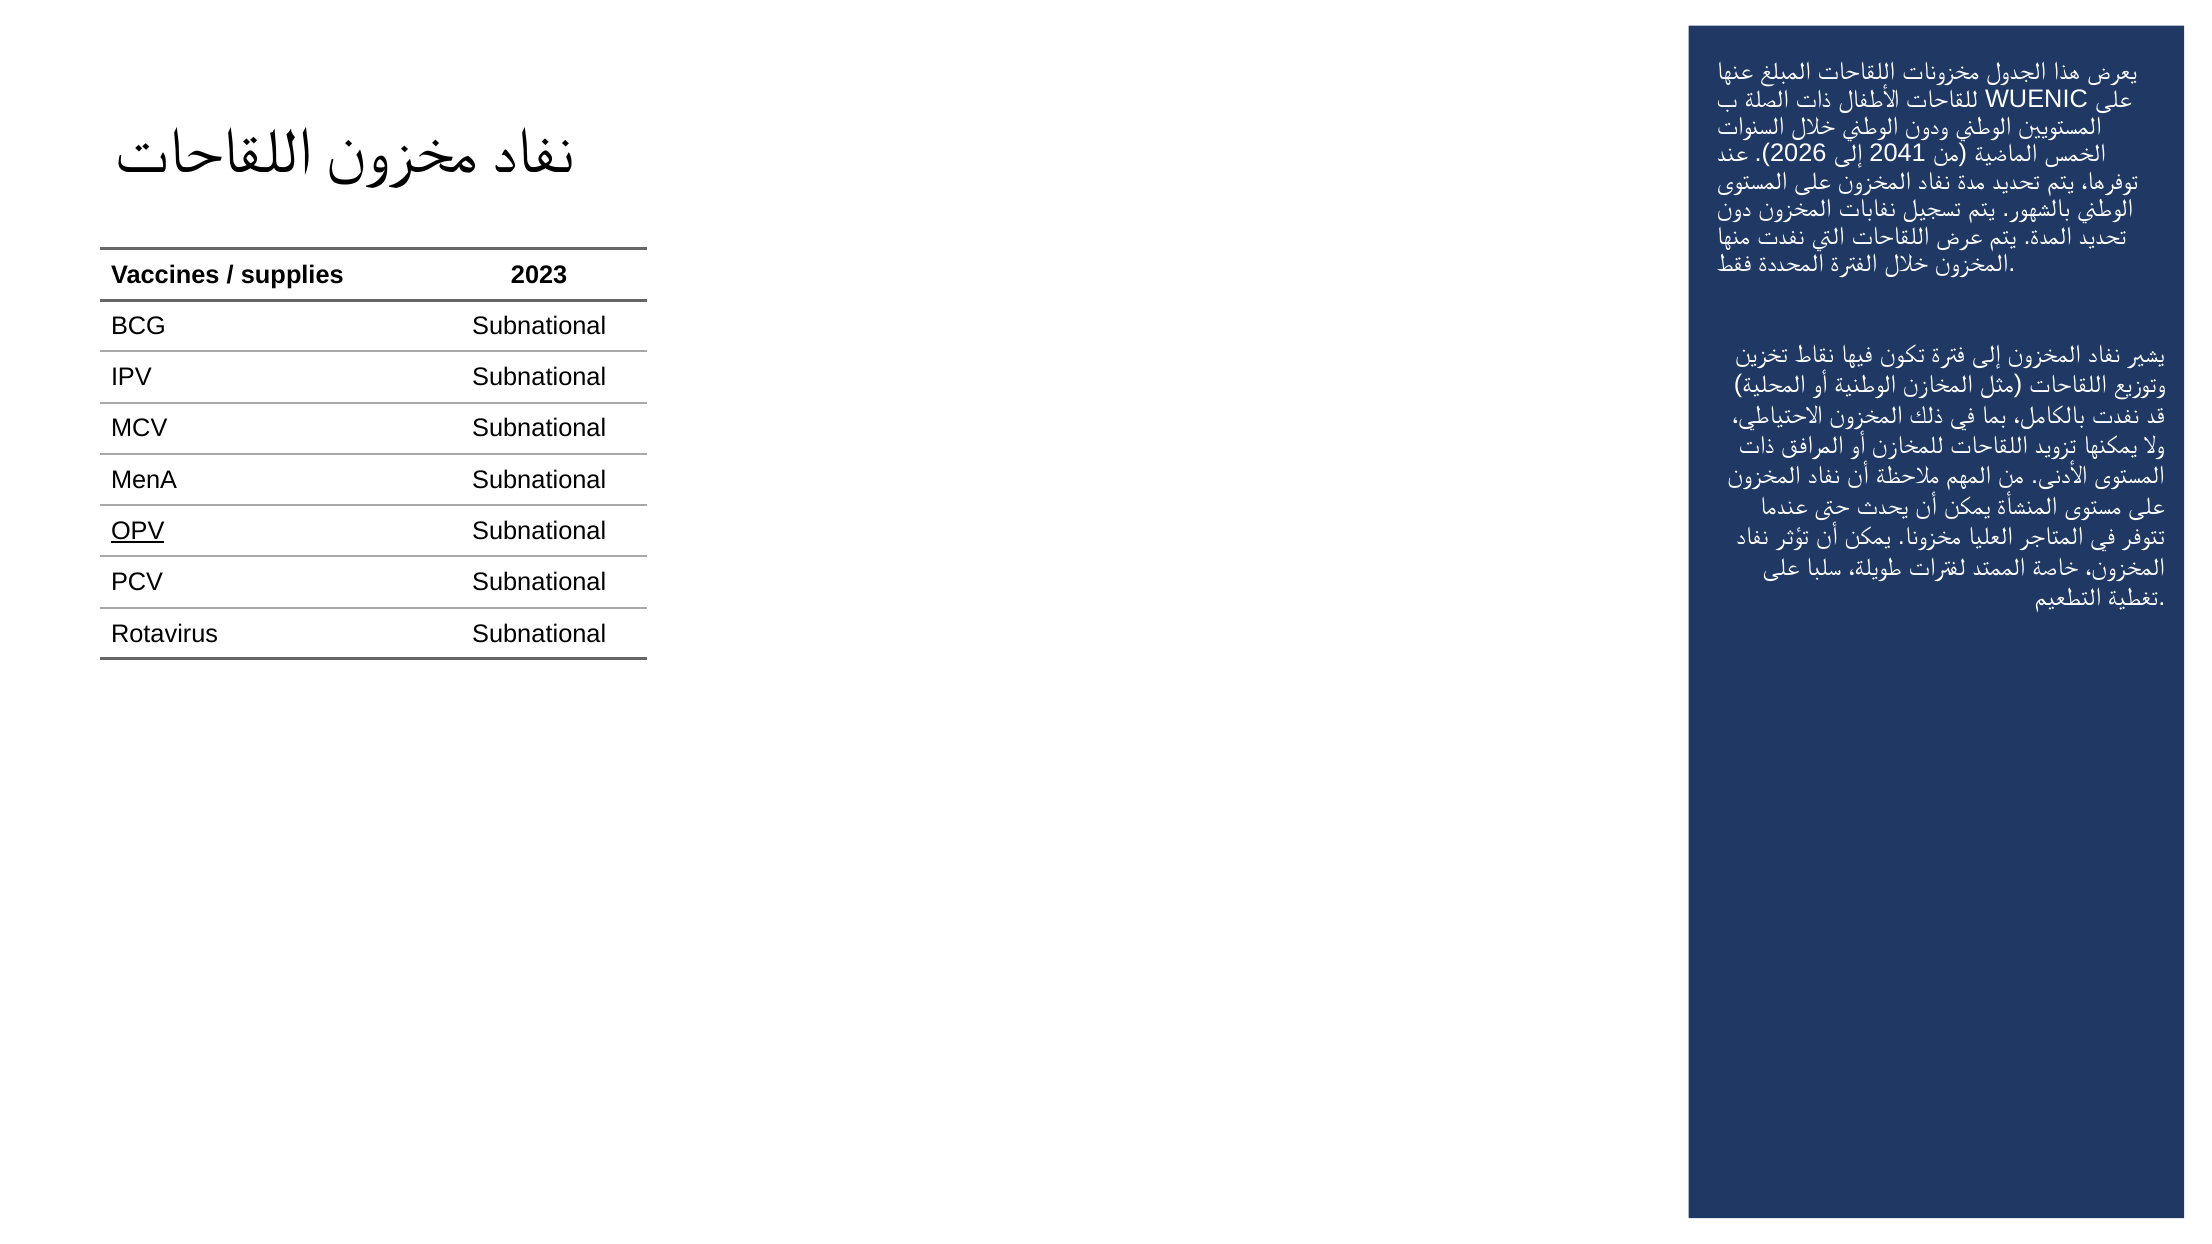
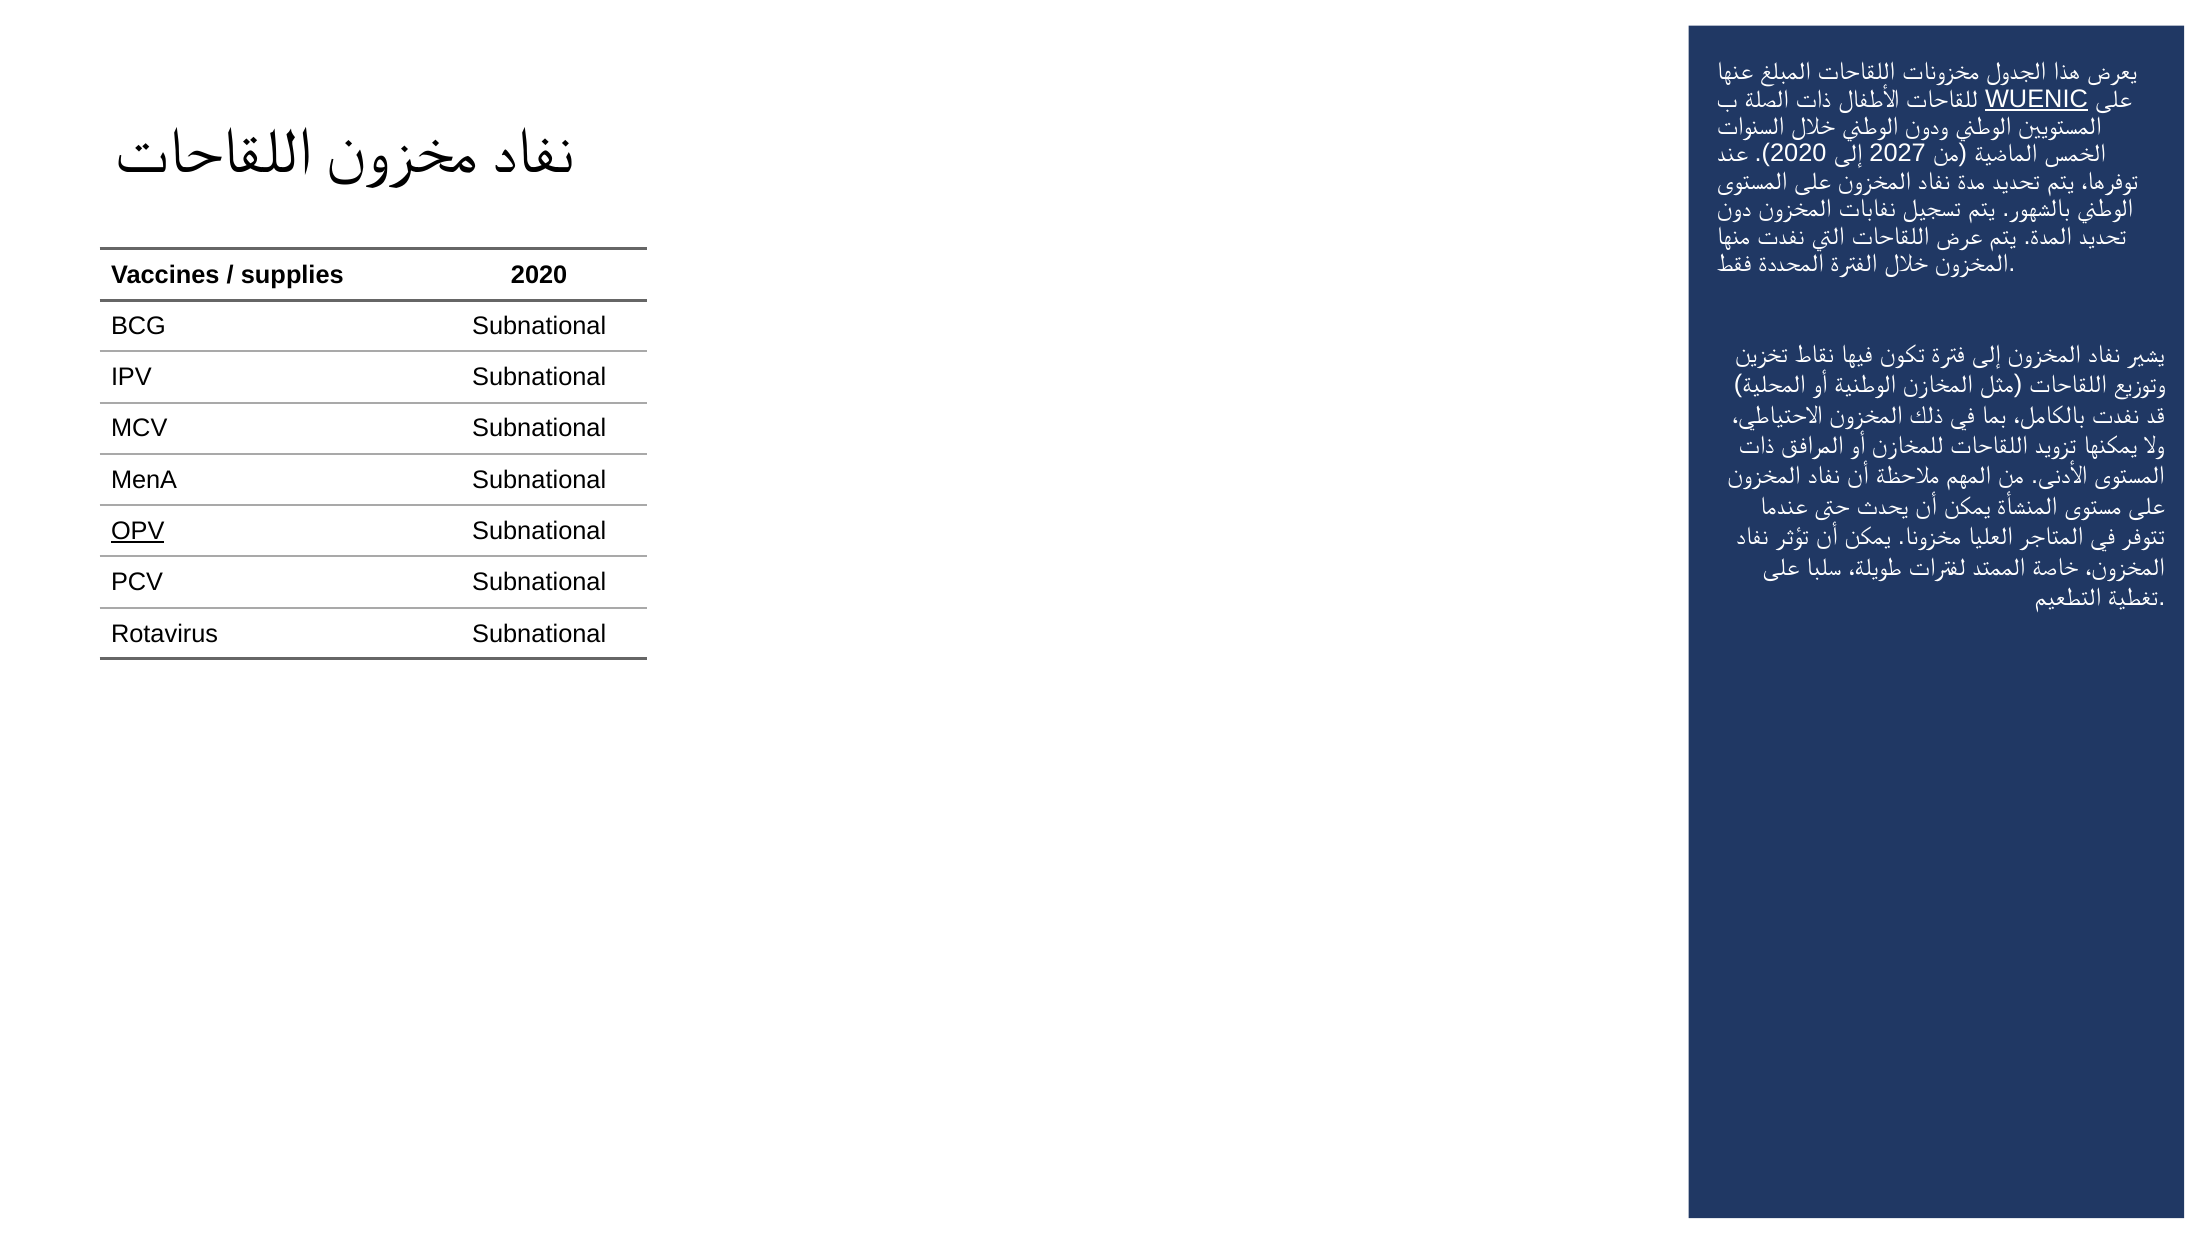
WUENIC underline: none -> present (2036, 99)
2026: 2026 -> 2020 (1798, 154)
2041: 2041 -> 2027 (1898, 154)
supplies 2023: 2023 -> 2020 (539, 275)
